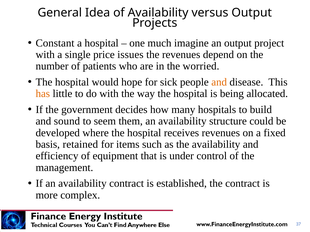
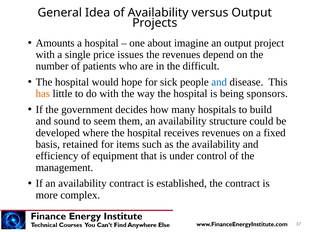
Constant: Constant -> Amounts (55, 43)
much: much -> about (159, 43)
worried: worried -> difficult (201, 66)
and colour: orange -> blue (219, 82)
allocated: allocated -> sponsors (267, 94)
